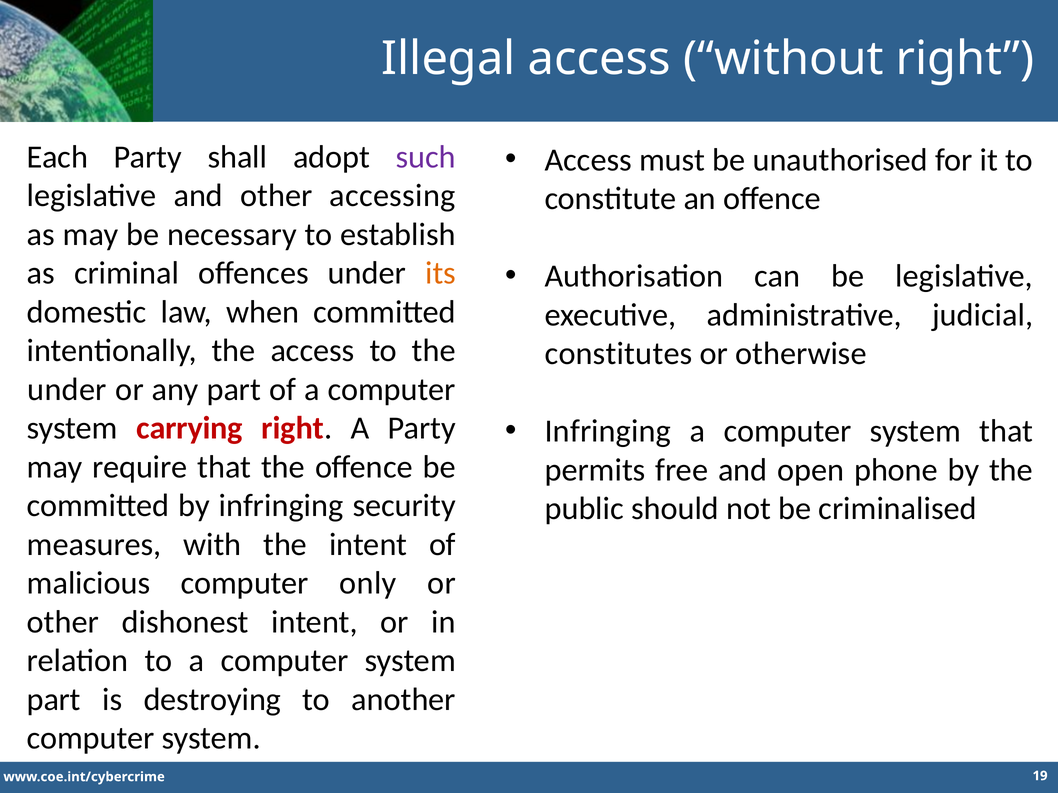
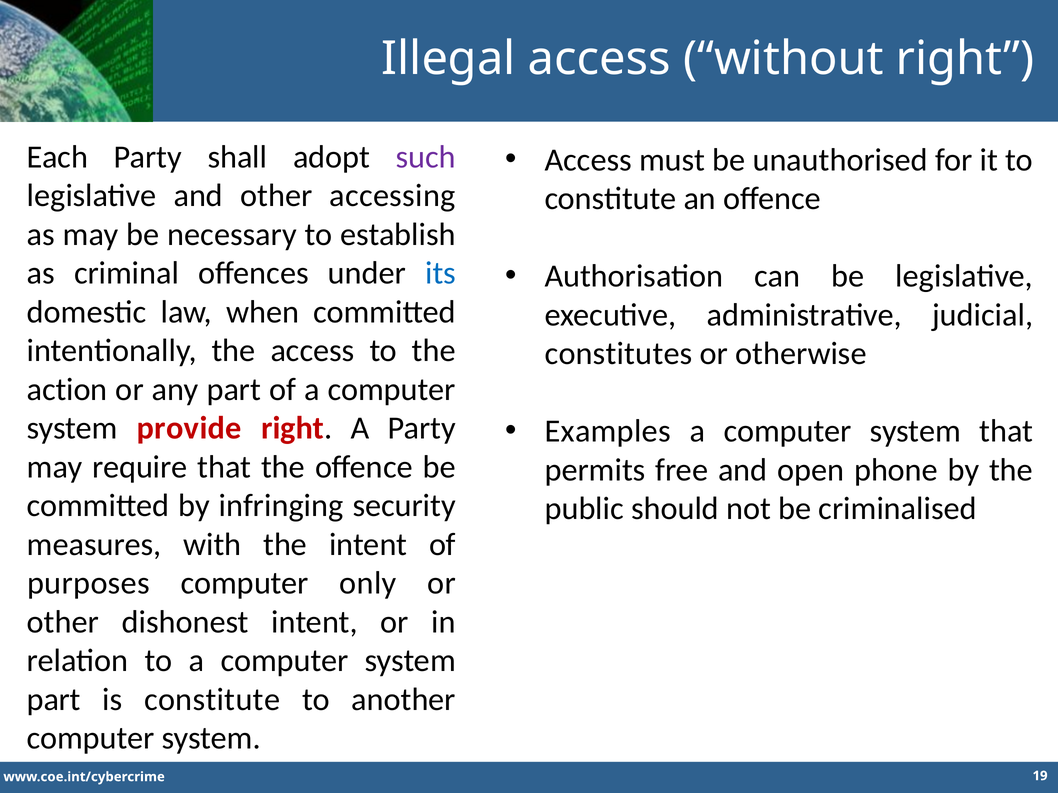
its colour: orange -> blue (441, 273)
under: under -> action (67, 390)
Infringing: Infringing -> Examples (608, 432)
carrying: carrying -> provide (189, 428)
malicious: malicious -> purposes (88, 584)
is destroying: destroying -> constitute (212, 700)
